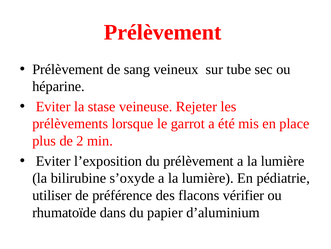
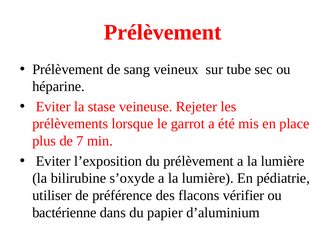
2: 2 -> 7 (80, 141)
rhumatoïde: rhumatoïde -> bactérienne (64, 212)
